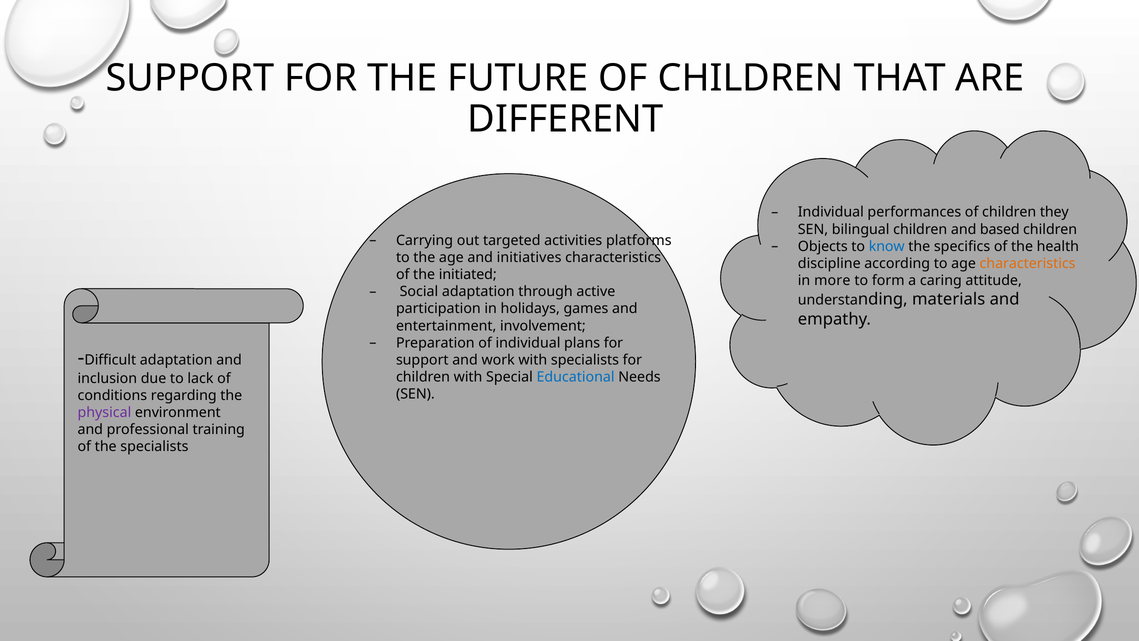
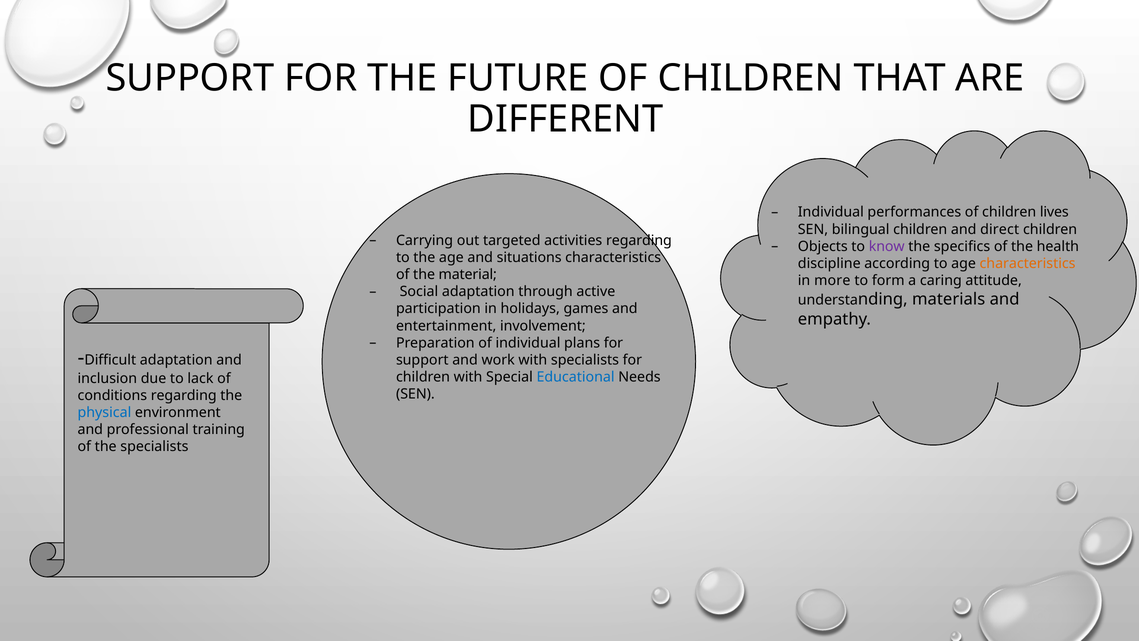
they: they -> lives (1054, 212)
based: based -> direct (1000, 229)
activities platforms: platforms -> regarding (639, 240)
know colour: blue -> purple (887, 246)
initiatives: initiatives -> situations (529, 257)
initiated: initiated -> material (468, 274)
physical colour: purple -> blue (104, 412)
